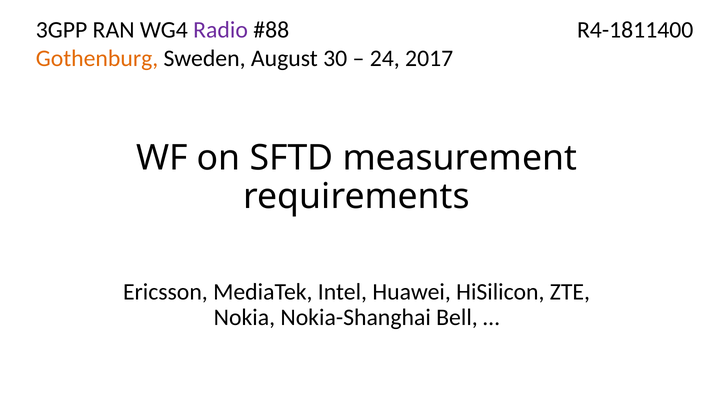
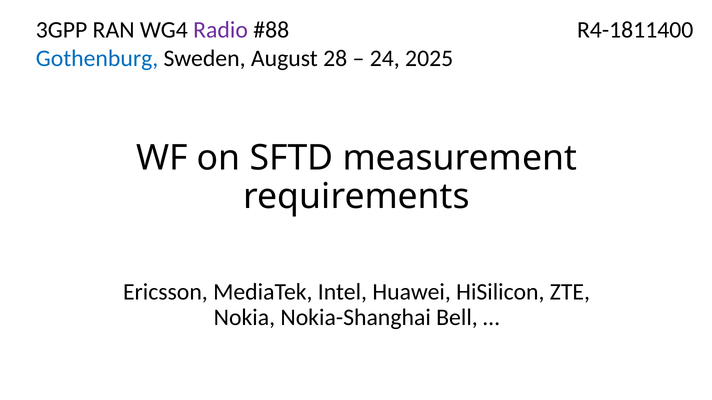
Gothenburg colour: orange -> blue (97, 59)
30: 30 -> 28 (335, 59)
2017: 2017 -> 2025 (429, 59)
